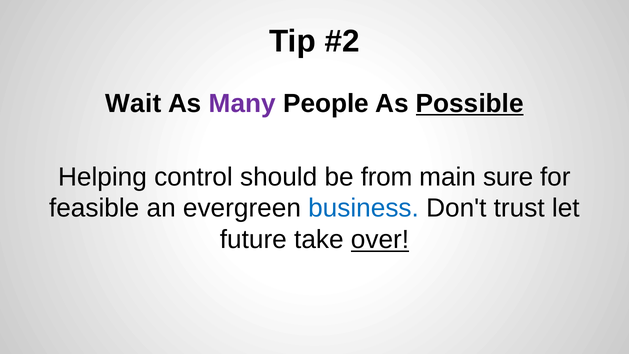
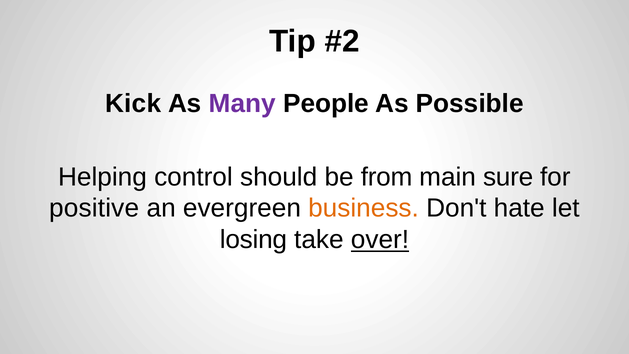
Wait: Wait -> Kick (133, 103)
Possible underline: present -> none (470, 103)
feasible: feasible -> positive (94, 208)
business colour: blue -> orange (364, 208)
trust: trust -> hate (519, 208)
future: future -> losing (253, 240)
